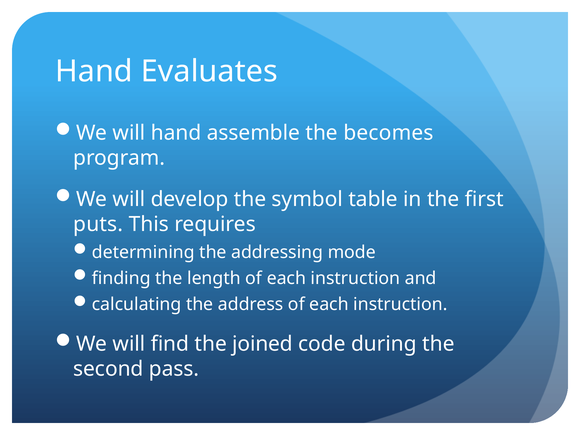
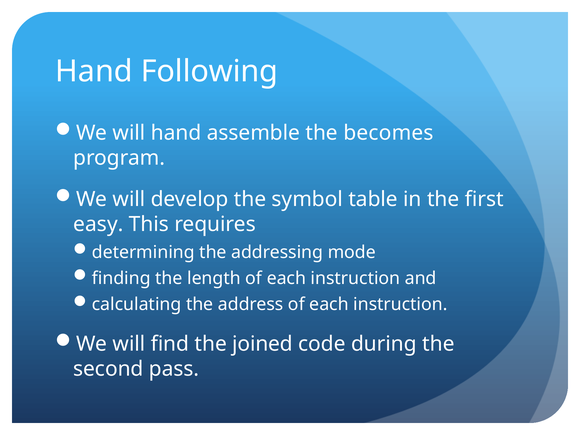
Evaluates: Evaluates -> Following (209, 71)
puts: puts -> easy (98, 224)
